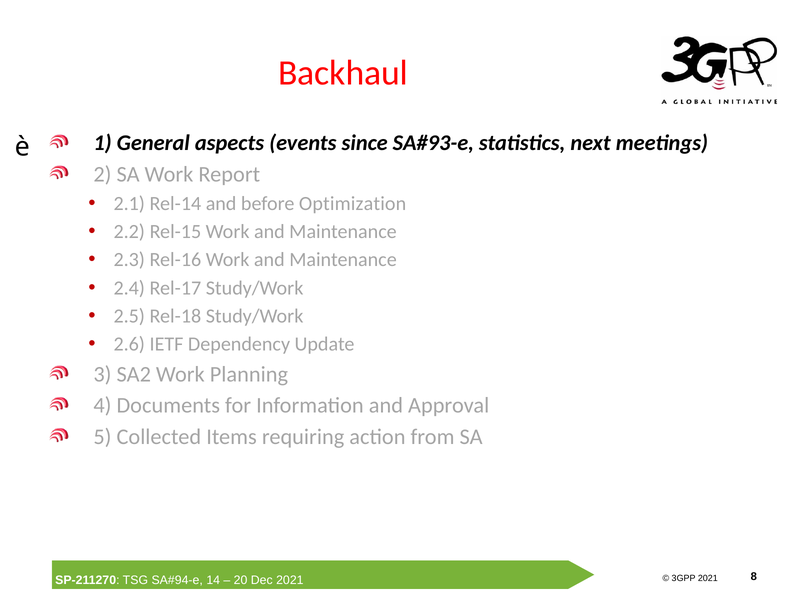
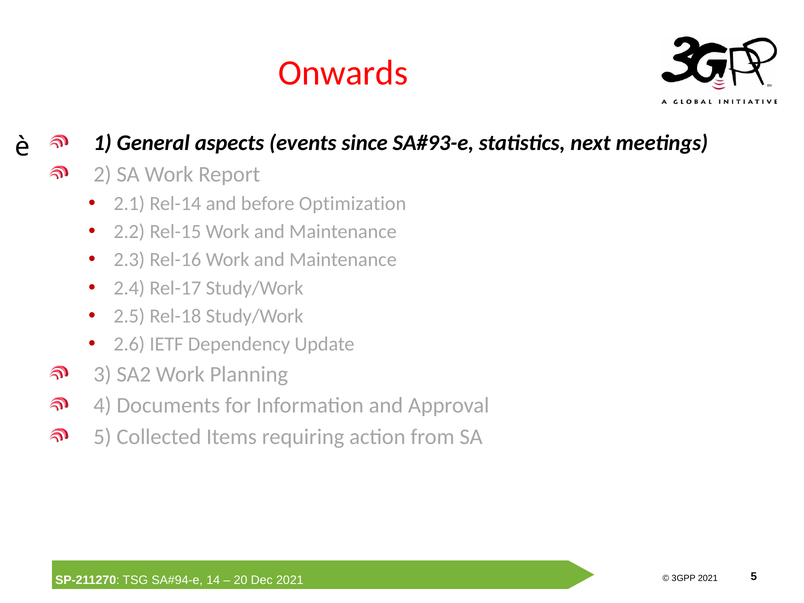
Backhaul: Backhaul -> Onwards (343, 73)
8: 8 -> 5 (754, 576)
